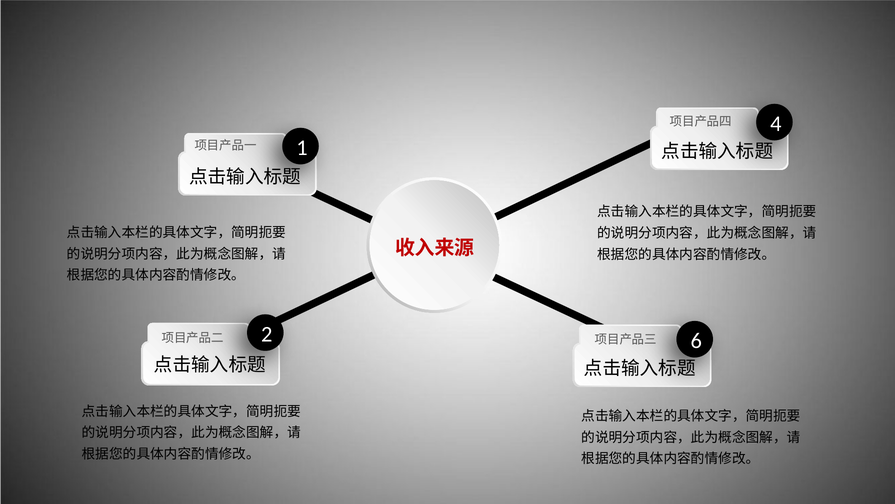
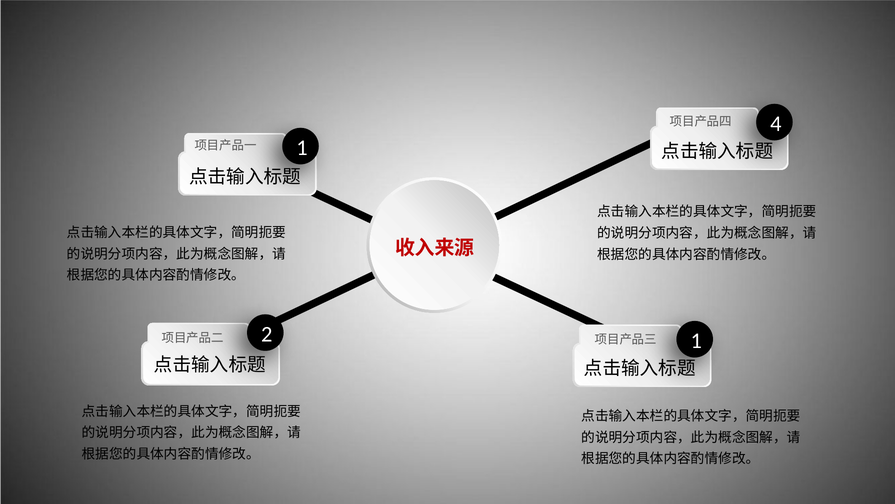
2 6: 6 -> 1 (696, 340)
